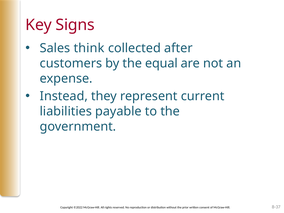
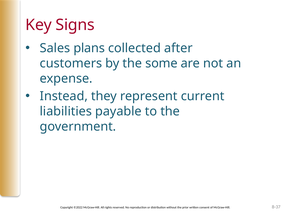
think: think -> plans (89, 48)
equal: equal -> some (161, 63)
